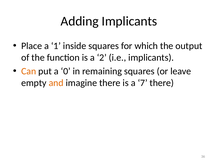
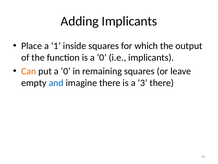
is a 2: 2 -> 0 (102, 57)
and colour: orange -> blue (56, 83)
7: 7 -> 3 (143, 83)
